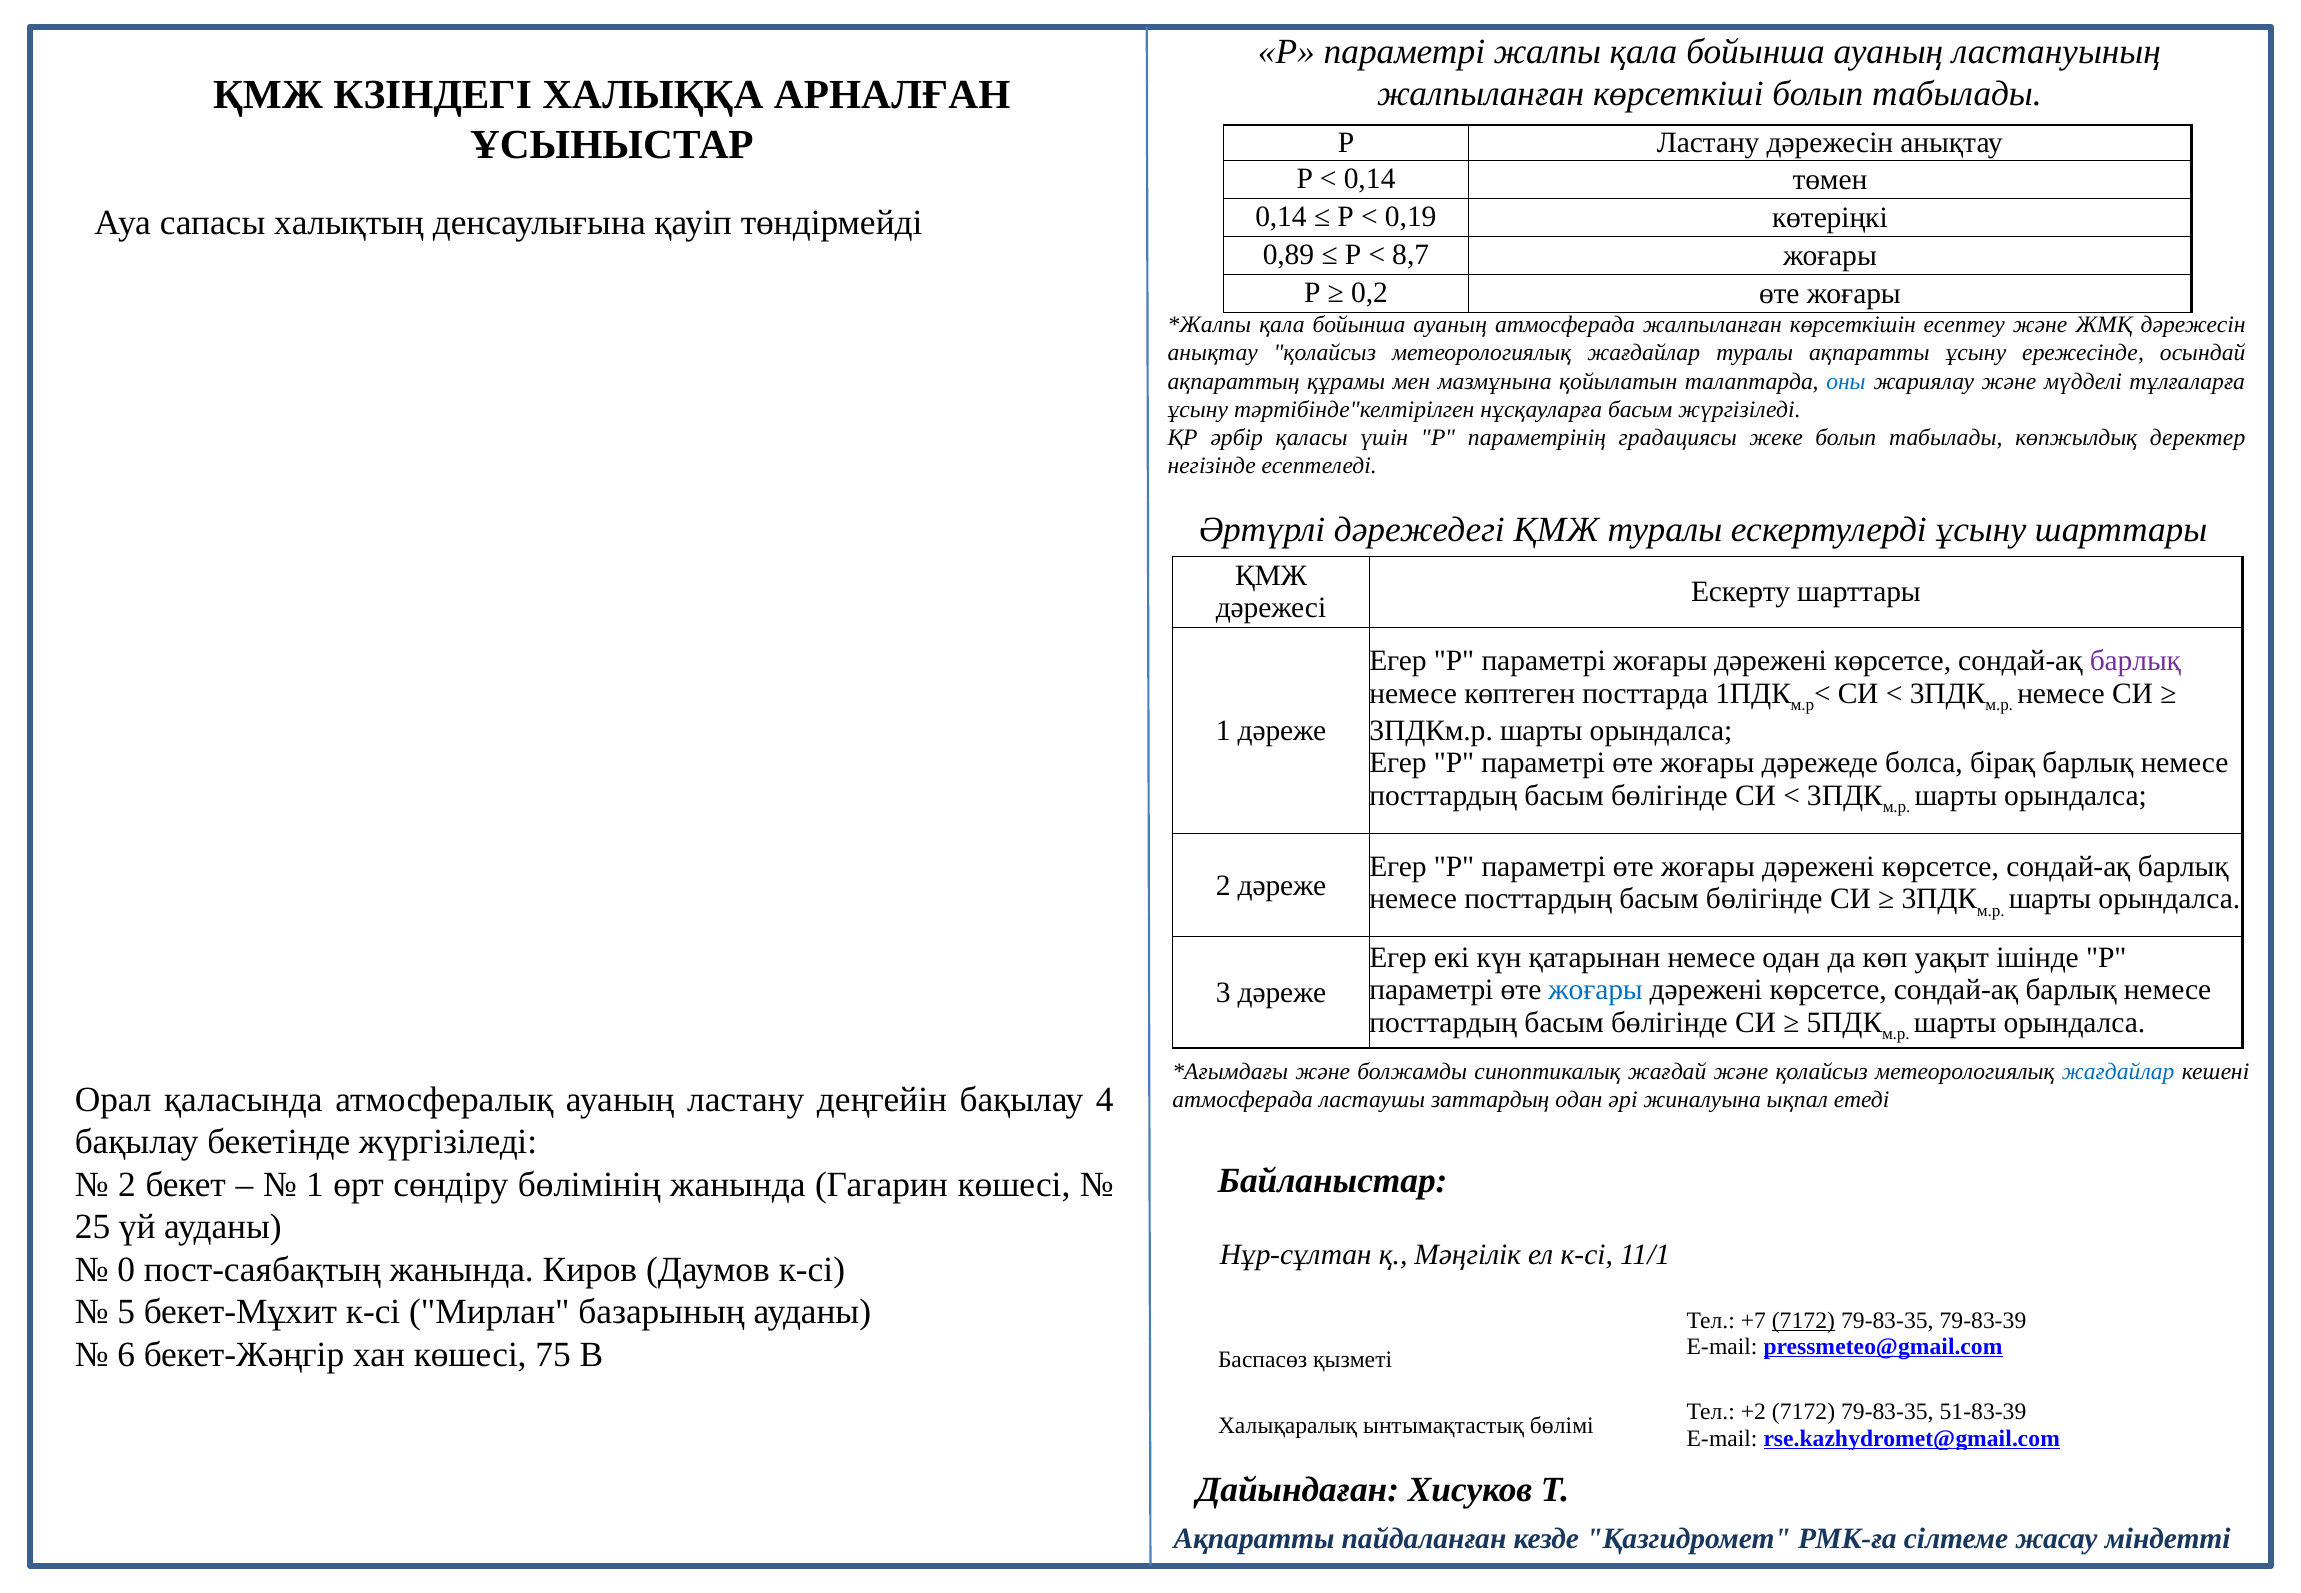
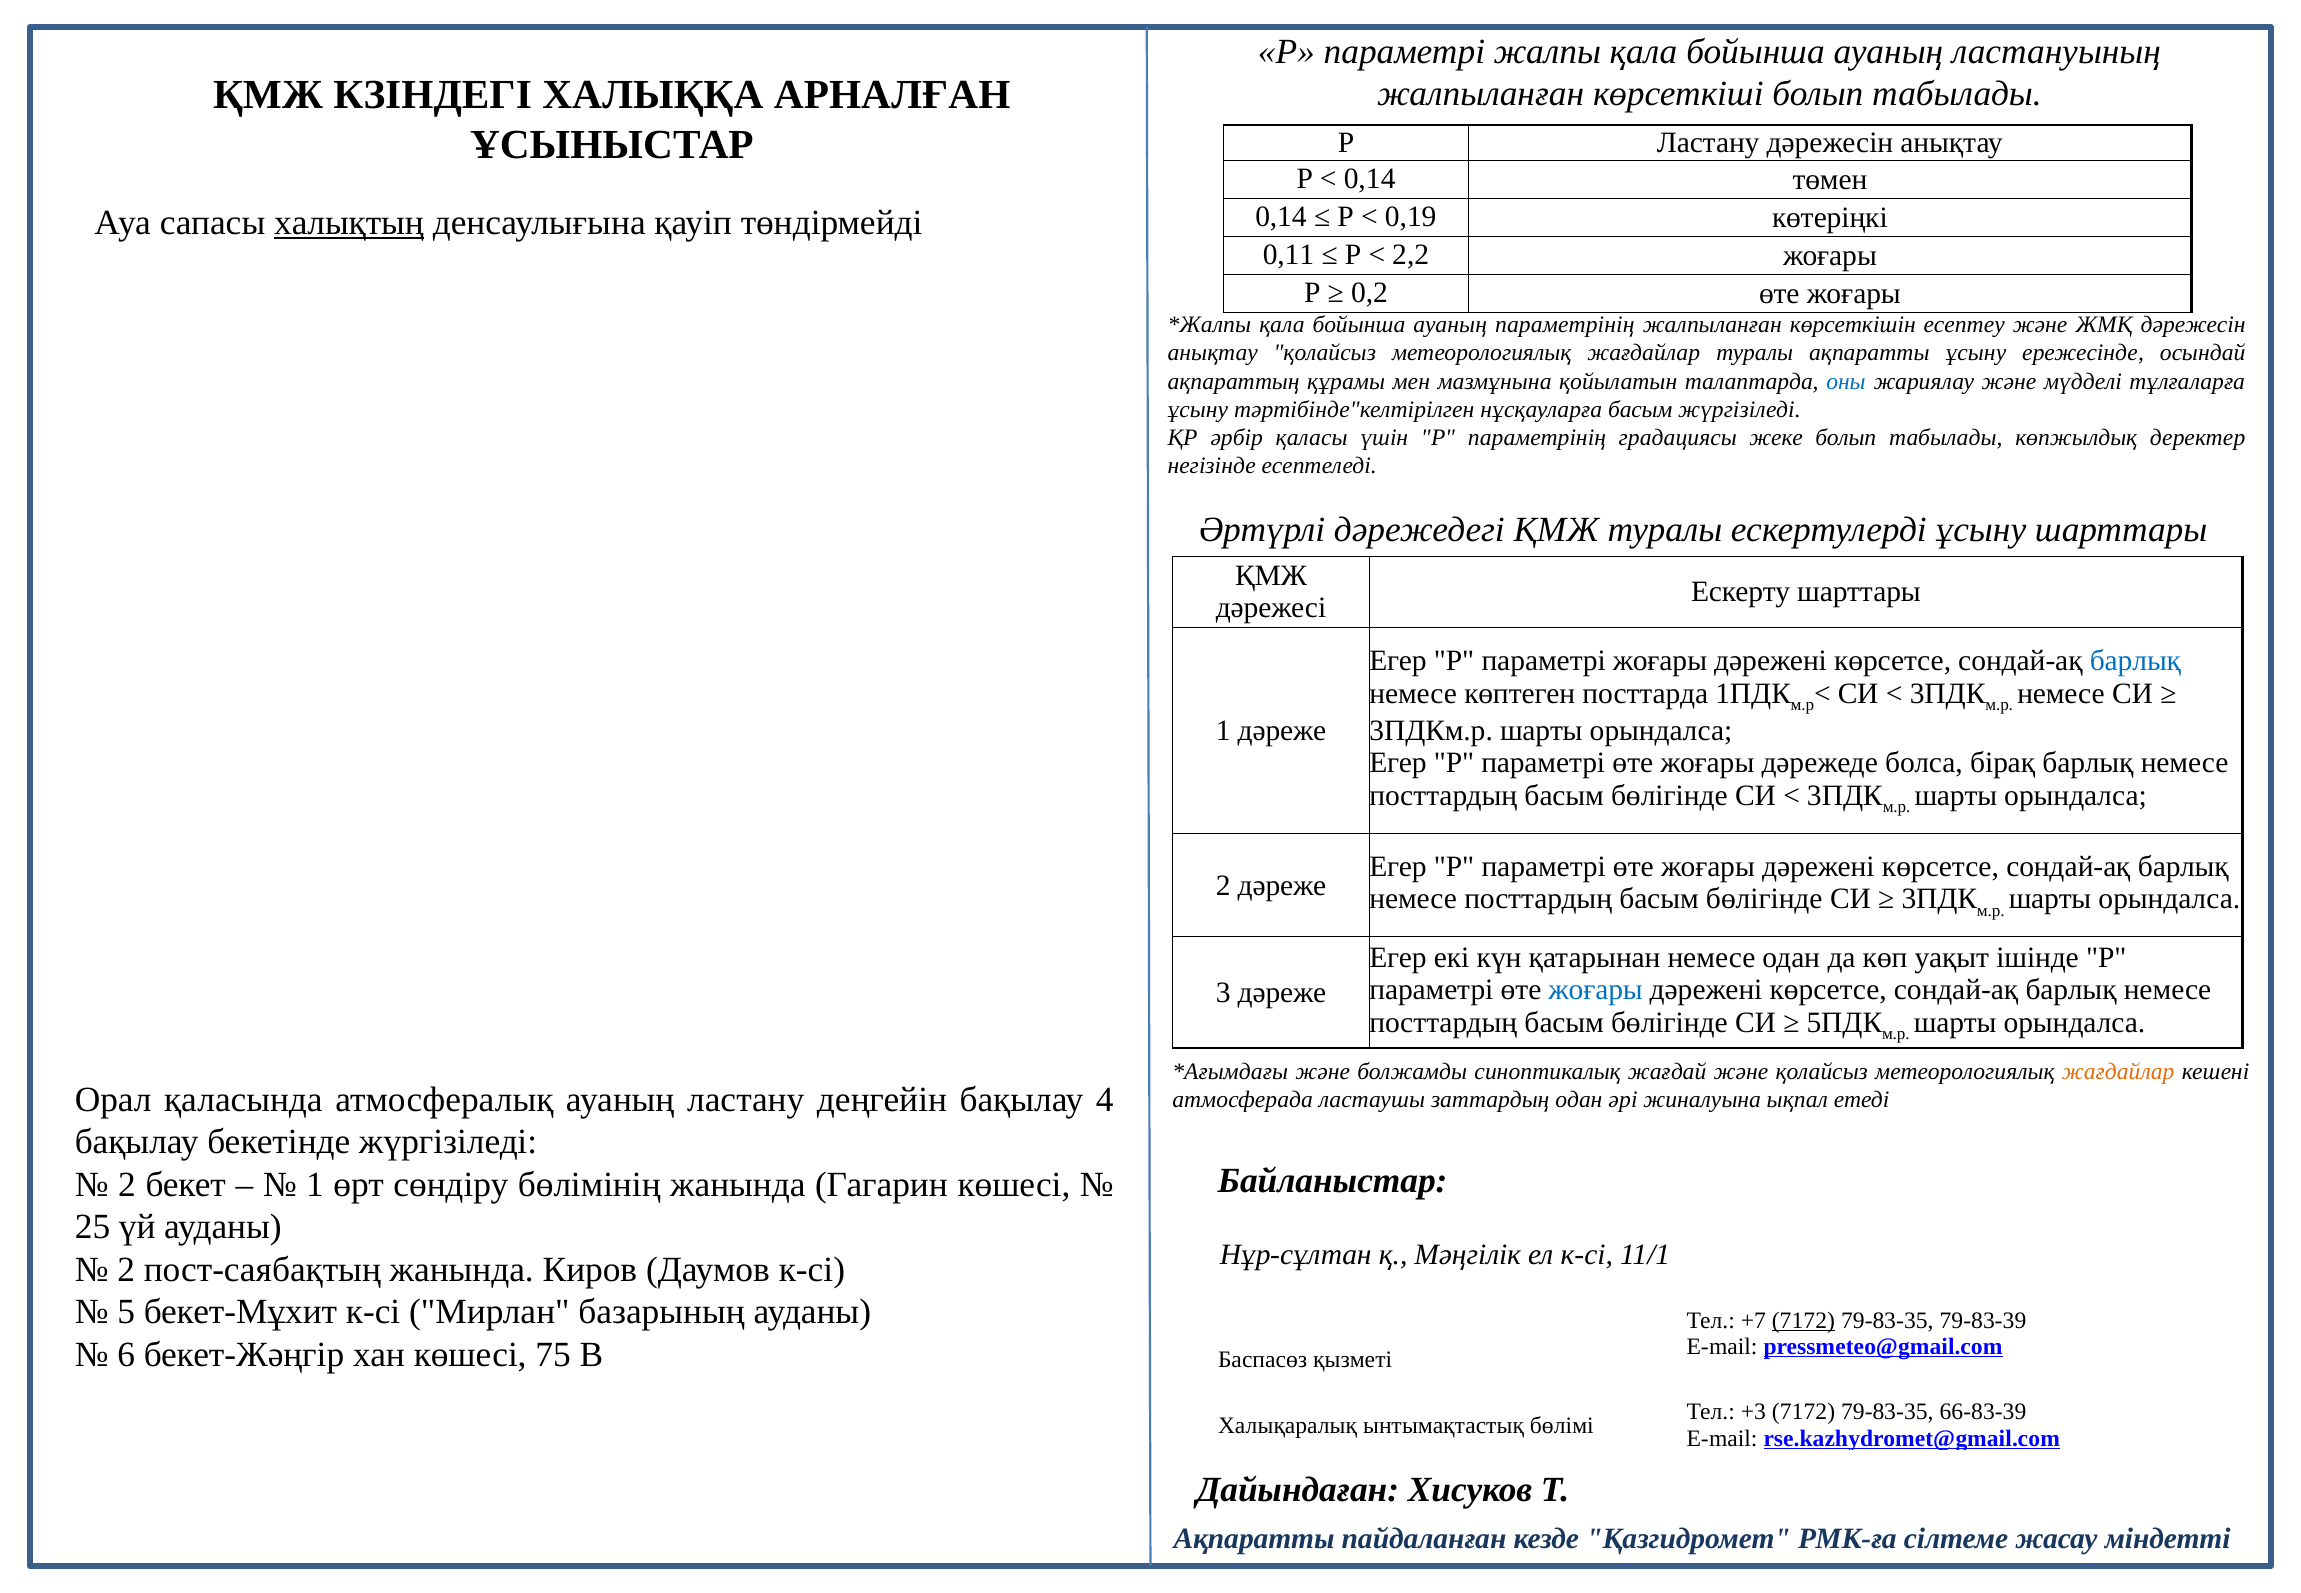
халықтың underline: none -> present (349, 223)
0,89: 0,89 -> 0,11 (1288, 255)
8,7: 8,7 -> 2,2 (1411, 255)
ауаның атмосферада: атмосферада -> параметрінің (1565, 325)
барлық colour: purple -> blue (2135, 661)
жағдайлар colour: blue -> orange (2118, 1071)
0: 0 -> 2 (126, 1270)
+2: +2 -> +3 (1753, 1412)
51-83-39: 51-83-39 -> 66-83-39 (1983, 1412)
